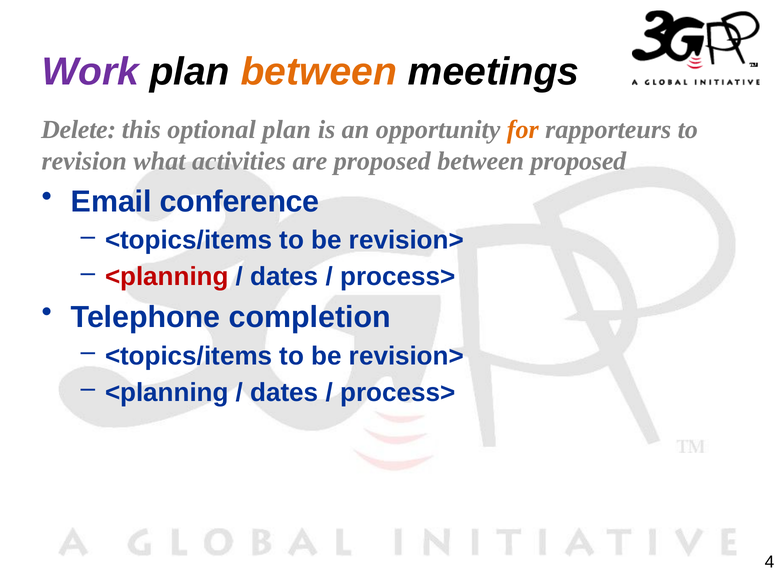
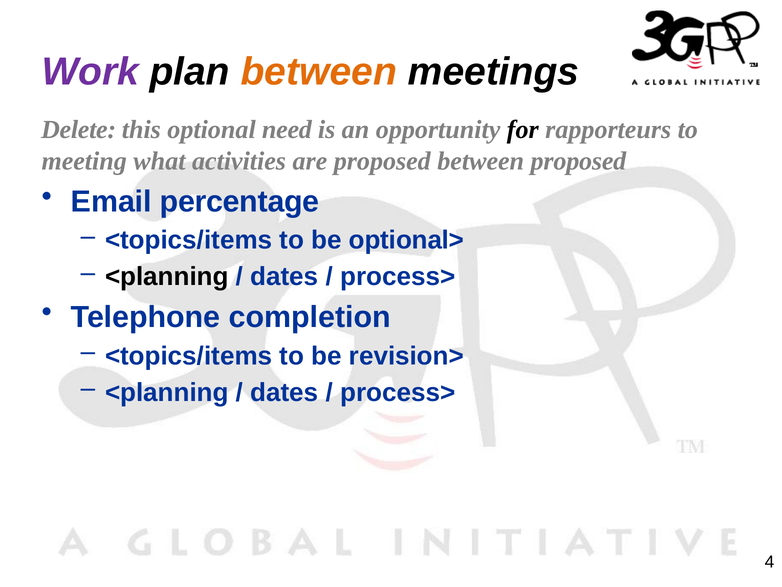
optional plan: plan -> need (287, 130)
for colour: orange -> black (523, 130)
revision: revision -> meeting (84, 161)
conference: conference -> percentage (240, 201)
revision>: revision> -> optional> (407, 240)
<planning colour: red -> black (167, 277)
